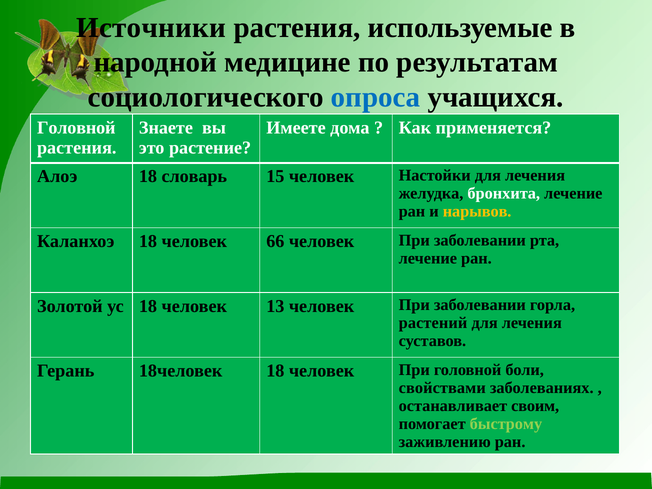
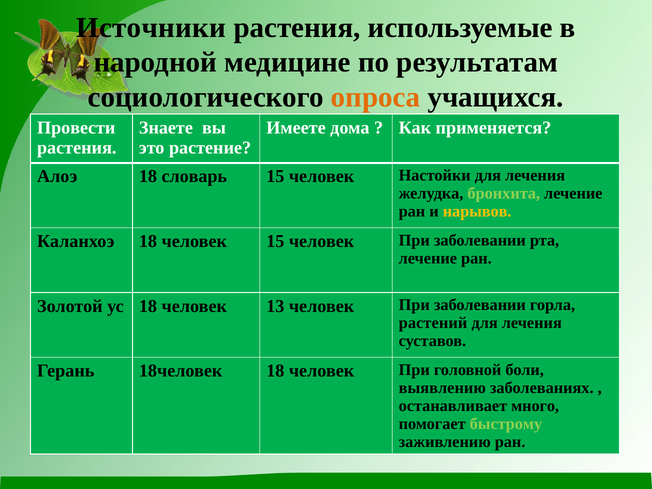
опроса colour: blue -> orange (376, 97)
Головной: Головной -> Провести (76, 128)
бронхита colour: white -> light green (504, 193)
человек 66: 66 -> 15 (275, 241)
свойствами: свойствами -> выявлению (442, 388)
своим: своим -> много (535, 406)
